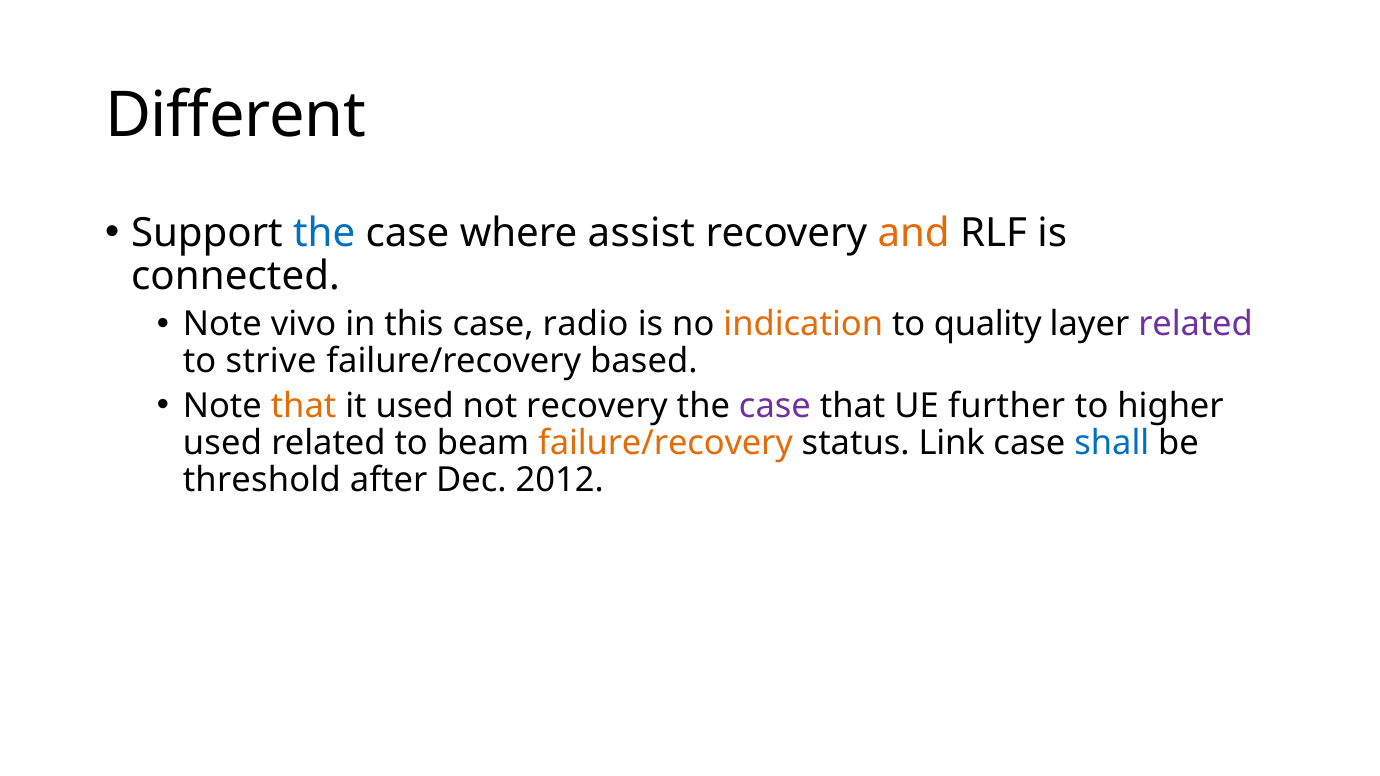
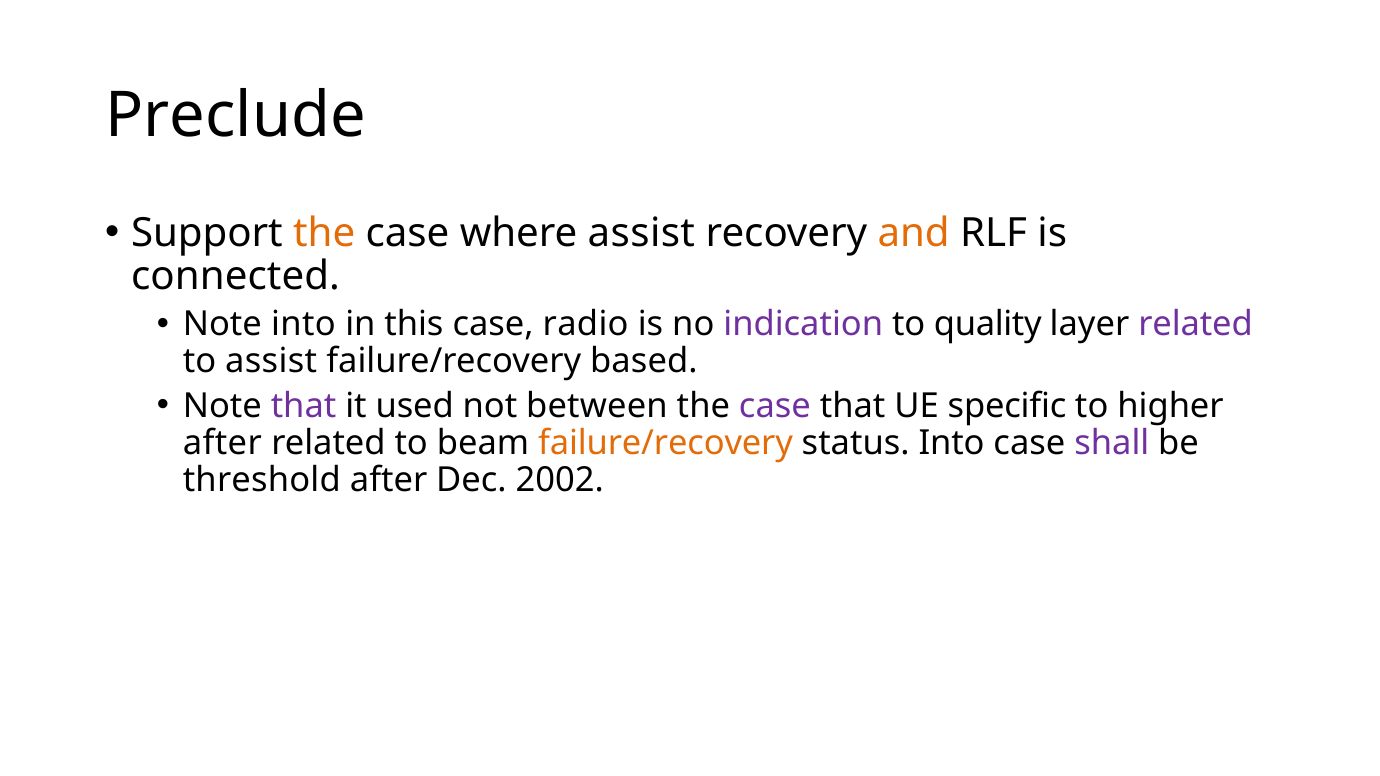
Different: Different -> Preclude (235, 116)
the colour: blue -> orange (324, 233)
Note vivo: vivo -> into (303, 324)
indication colour: orange -> purple (803, 324)
to strive: strive -> assist (271, 361)
that colour: orange -> purple (304, 406)
not recovery: recovery -> between (597, 406)
further: further -> specific (1007, 406)
used: used -> after (222, 443)
status Link: Link -> Into (952, 443)
shall colour: blue -> purple (1112, 443)
2012: 2012 -> 2002 (560, 480)
